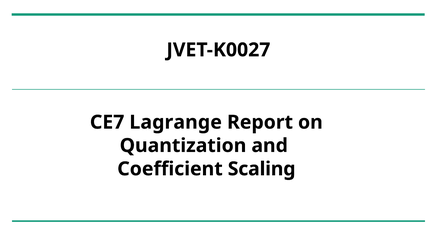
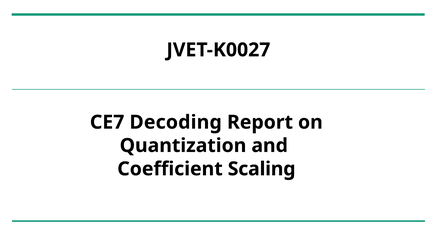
Lagrange: Lagrange -> Decoding (176, 122)
